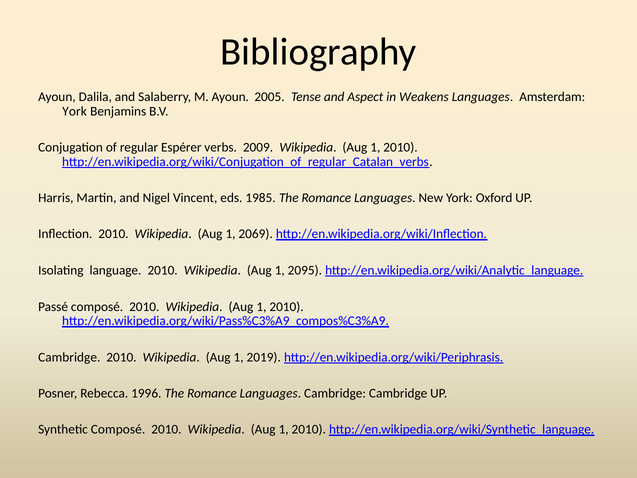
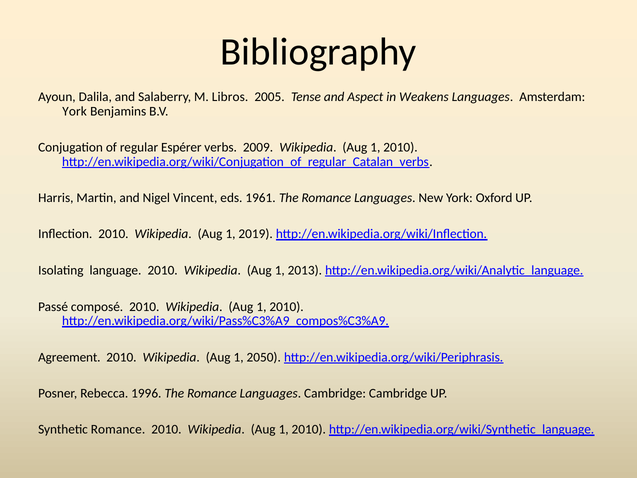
M Ayoun: Ayoun -> Libros (230, 97)
1985: 1985 -> 1961 (261, 198)
2069: 2069 -> 2019 (256, 234)
2095: 2095 -> 2013 (305, 270)
Cambridge: Cambridge -> Agreement (69, 357)
2019: 2019 -> 2050 (264, 357)
Synthetic Composé: Composé -> Romance (118, 429)
